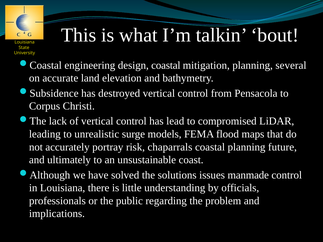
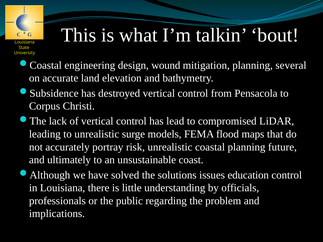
design coastal: coastal -> wound (166, 65)
risk chaparrals: chaparrals -> unrealistic (170, 147)
manmade: manmade -> education (248, 175)
